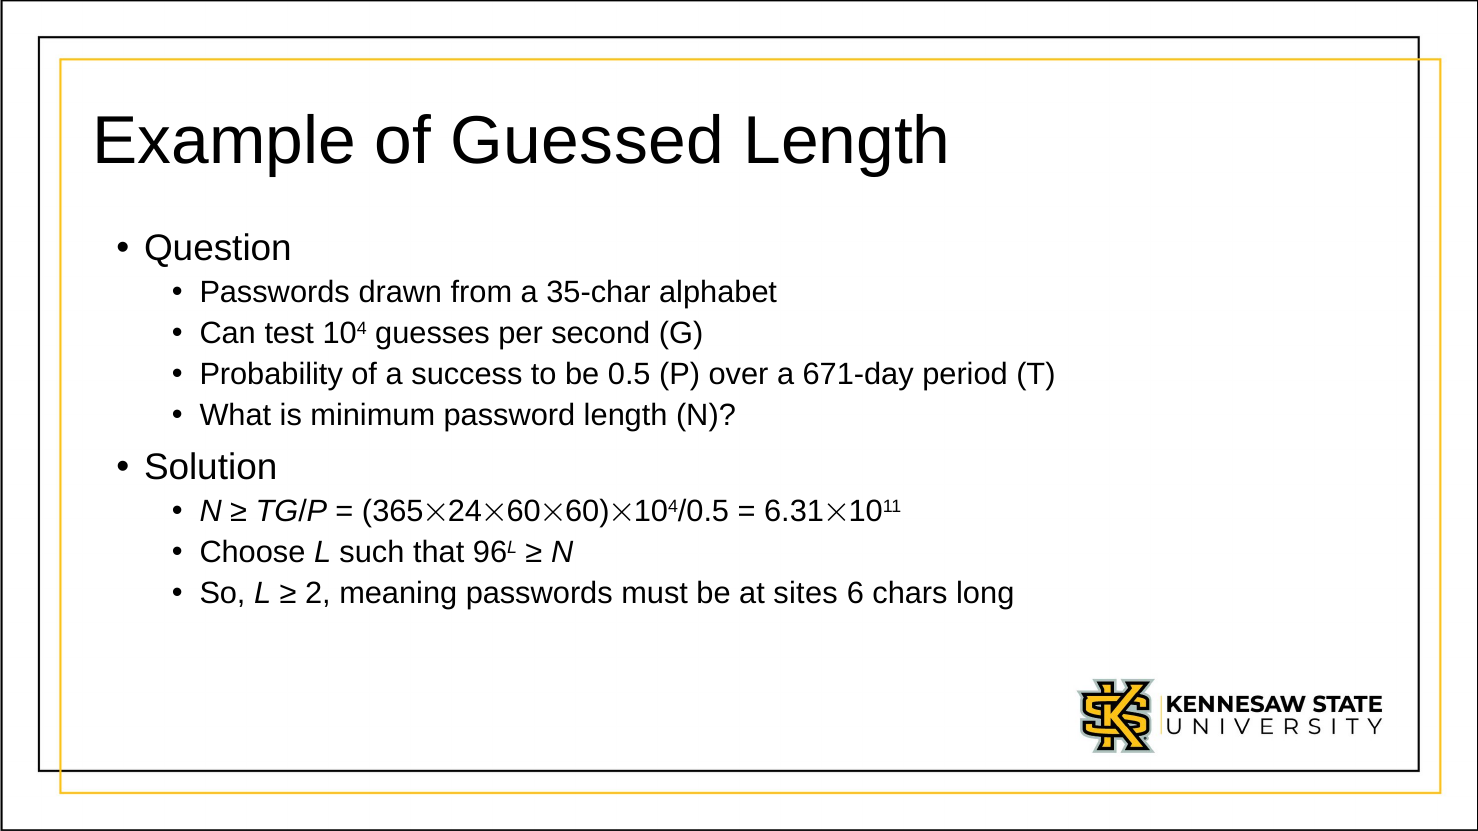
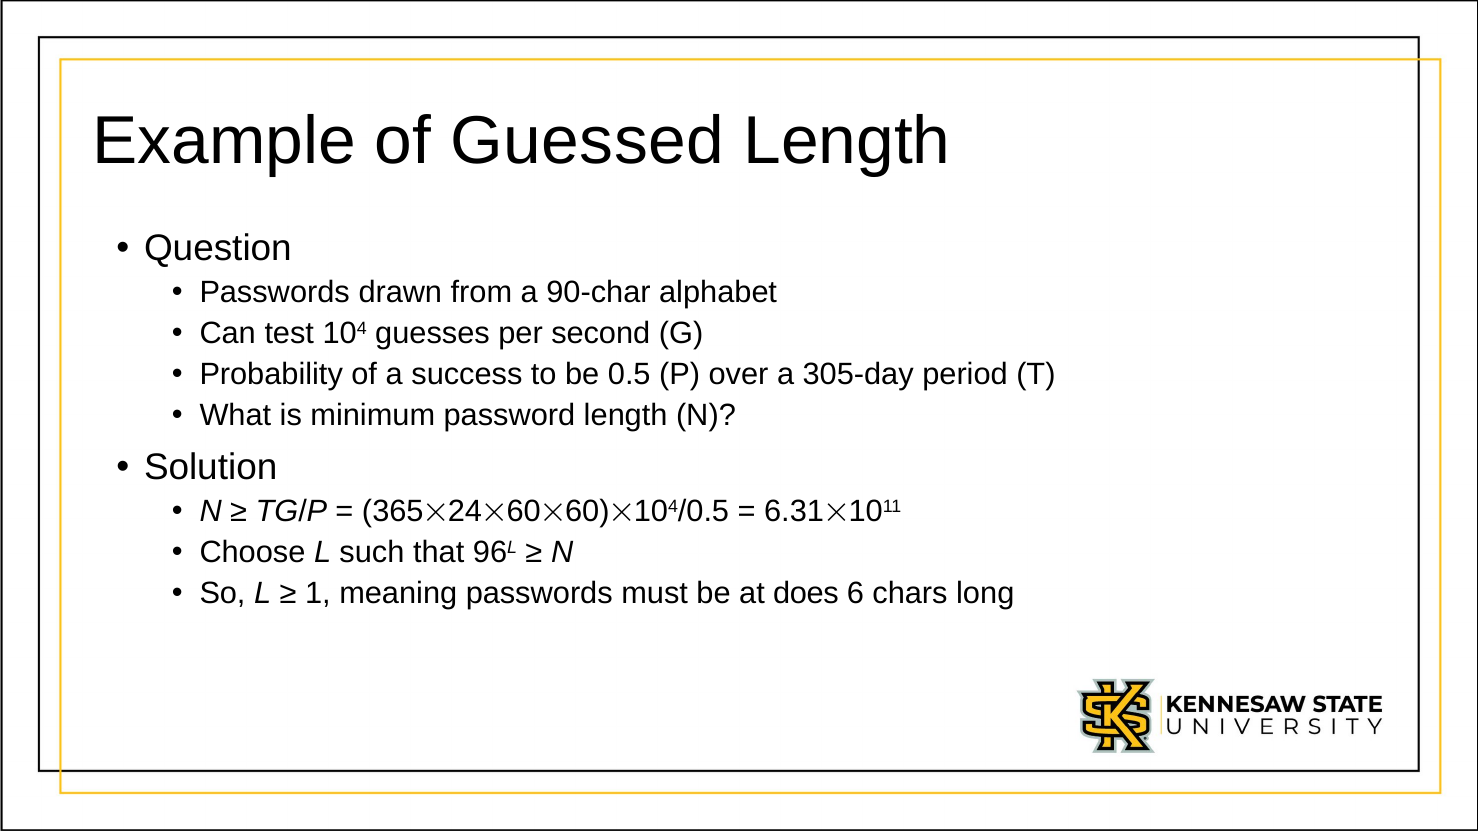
35-char: 35-char -> 90-char (598, 293)
671-day: 671-day -> 305-day (858, 375)
2: 2 -> 1 (318, 594)
sites: sites -> does (806, 594)
